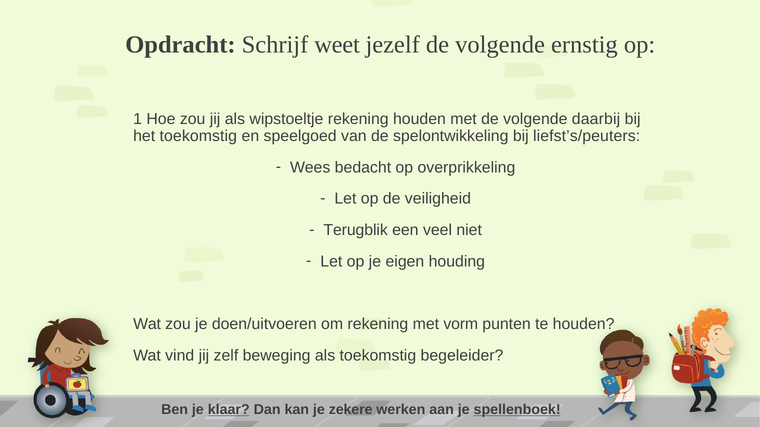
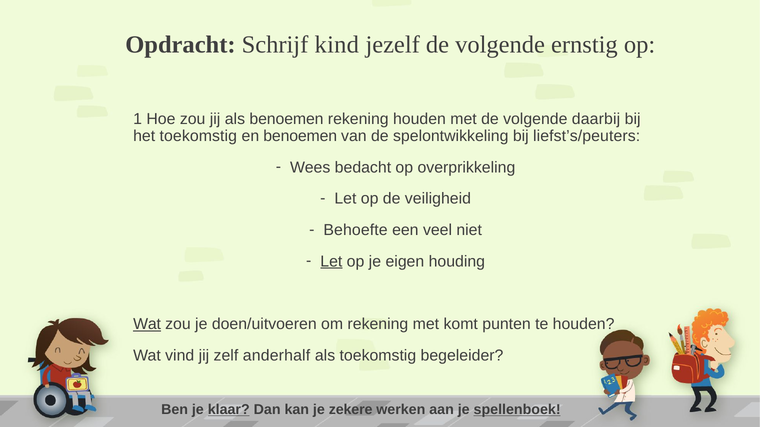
weet: weet -> kind (337, 44)
als wipstoeltje: wipstoeltje -> benoemen (287, 119)
en speelgoed: speelgoed -> benoemen (300, 136)
Terugblik: Terugblik -> Behoefte (356, 230)
Let underline: none -> present (331, 262)
Wat underline: none -> present (147, 324)
vorm: vorm -> komt (461, 324)
beweging: beweging -> anderhalf (277, 356)
